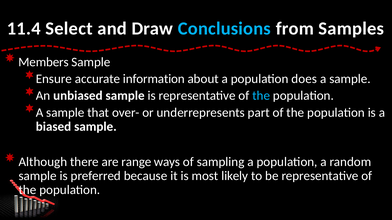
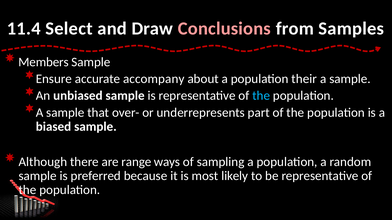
Conclusions colour: light blue -> pink (224, 28)
information: information -> accompany (154, 79)
does: does -> their (304, 79)
